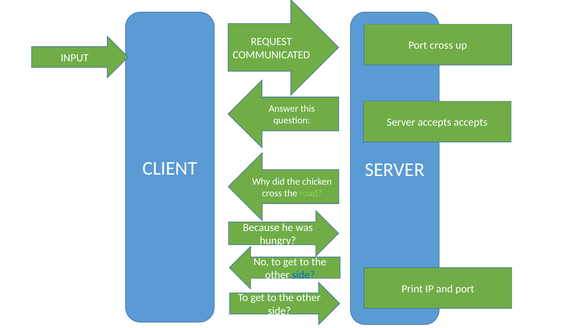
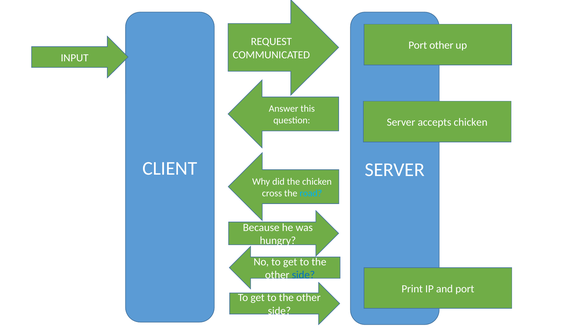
Port cross: cross -> other (441, 45)
accepts accepts: accepts -> chicken (471, 123)
road colour: light green -> light blue (311, 193)
